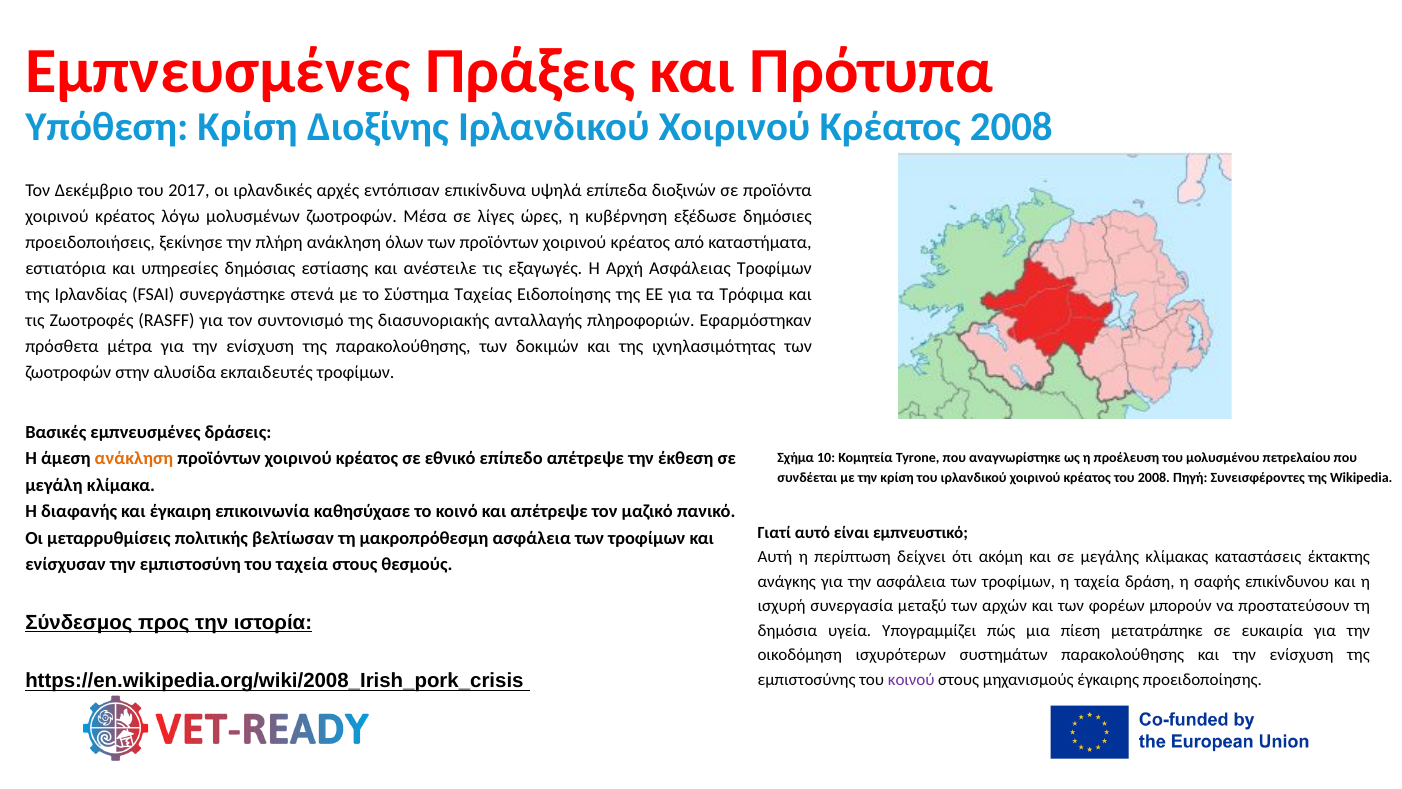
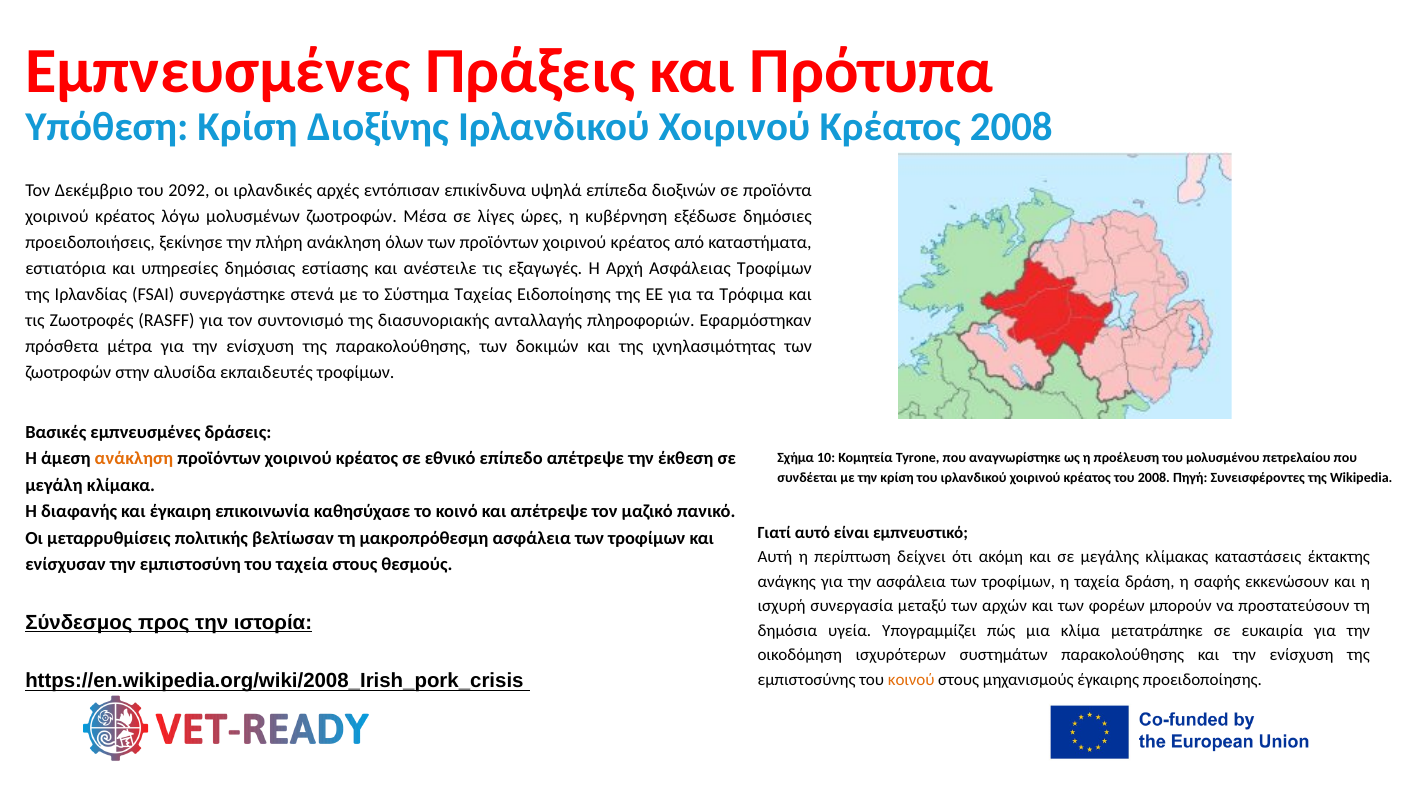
2017: 2017 -> 2092 (189, 190)
επικίνδυνου: επικίνδυνου -> εκκενώσουν (1287, 582)
πίεση: πίεση -> κλίμα (1081, 630)
κοινού colour: purple -> orange (911, 679)
